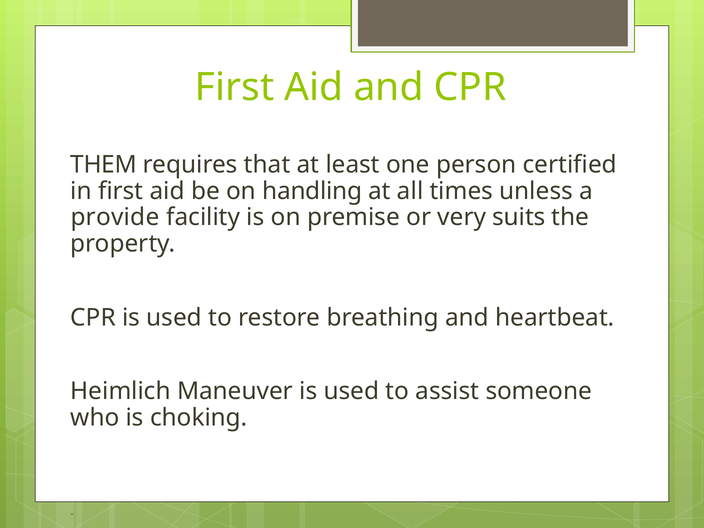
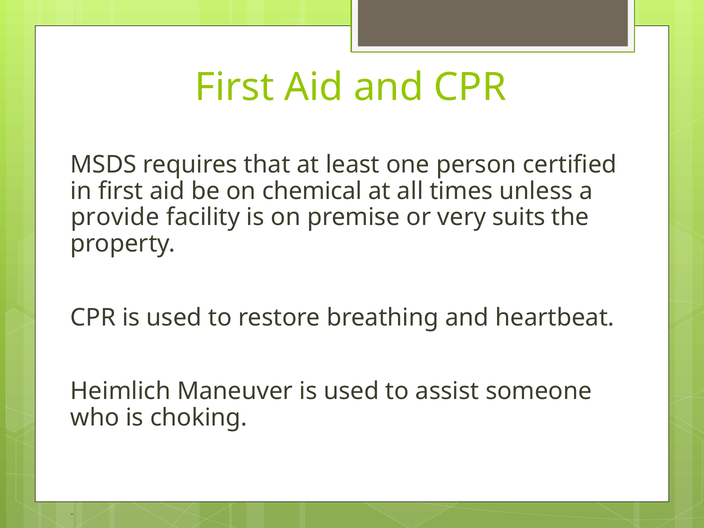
THEM: THEM -> MSDS (104, 165)
handling: handling -> chemical (312, 191)
